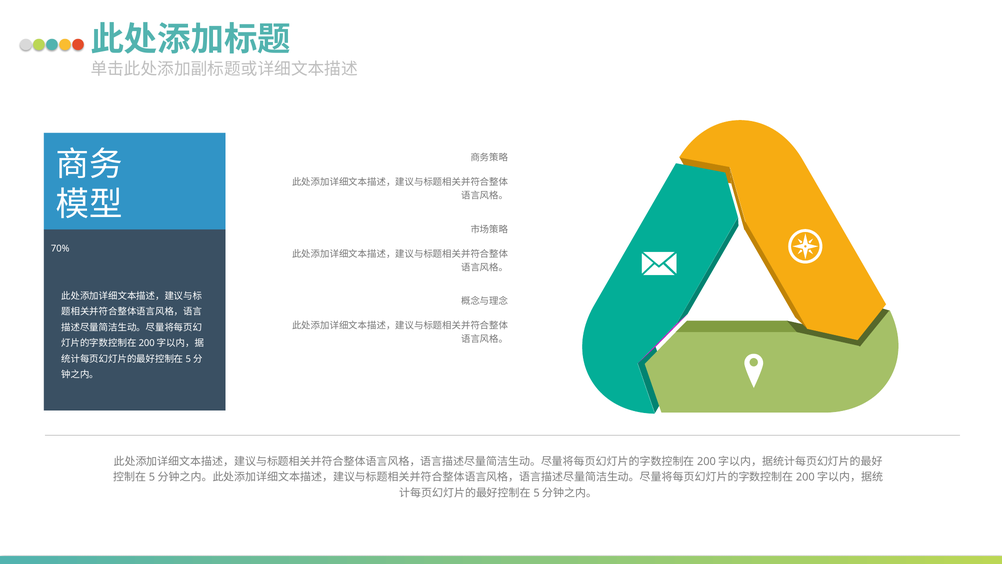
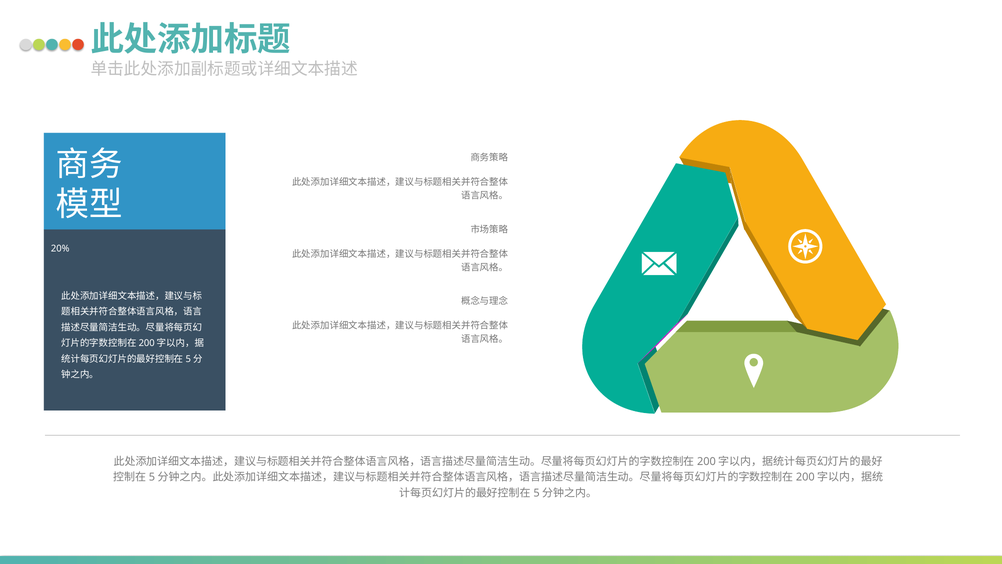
70%: 70% -> 20% (60, 248)
